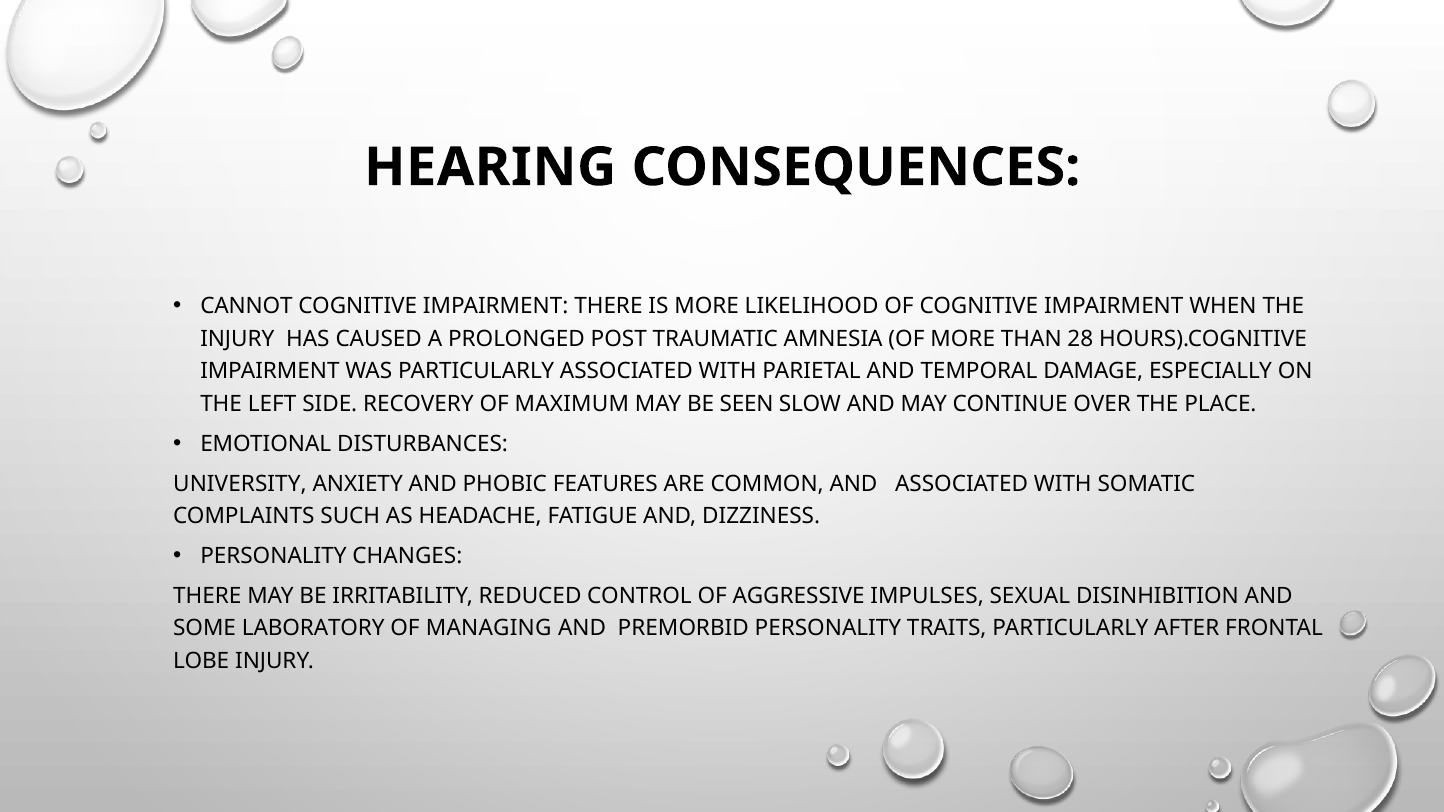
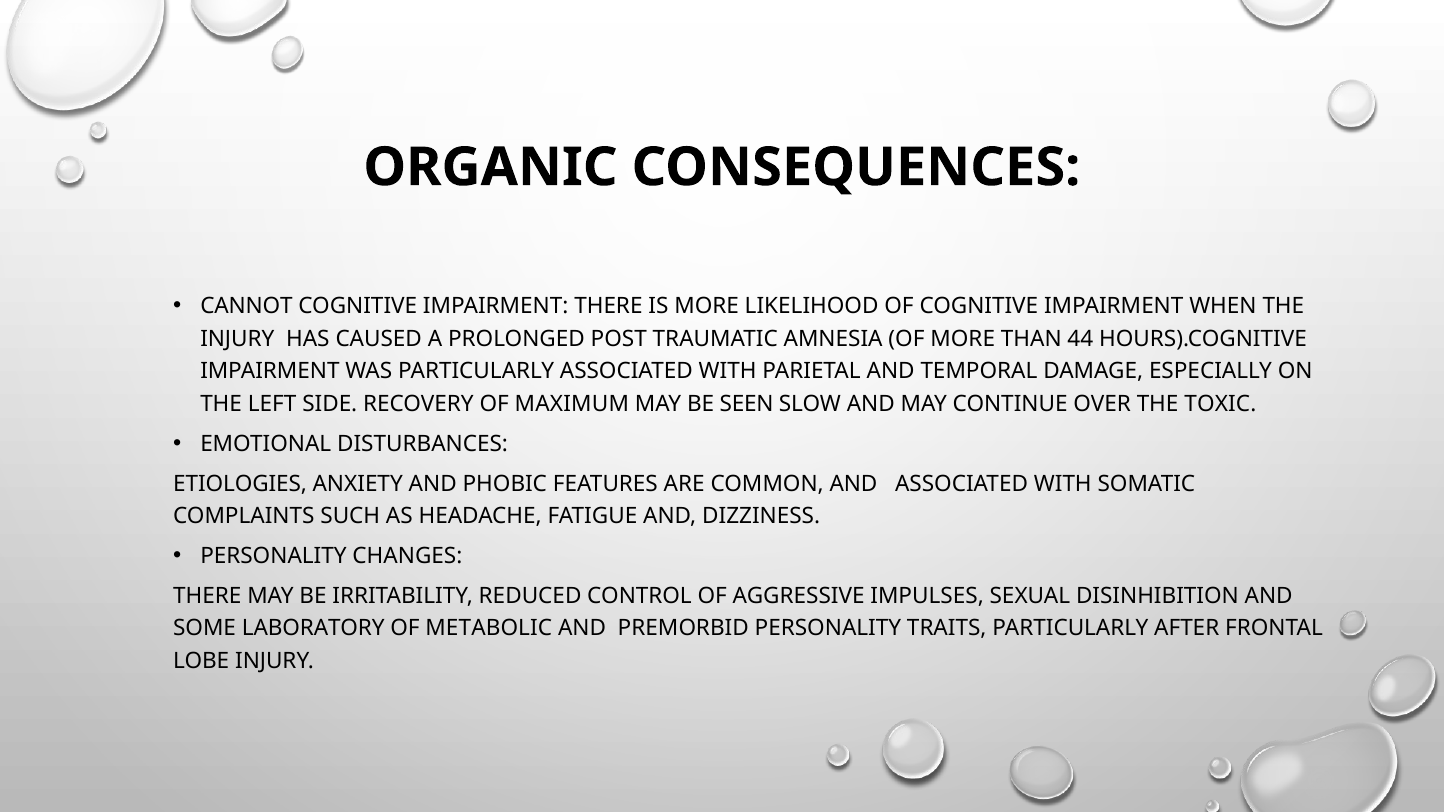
HEARING: HEARING -> ORGANIC (490, 167)
28: 28 -> 44 (1080, 339)
PLACE: PLACE -> TOXIC (1220, 404)
UNIVERSITY: UNIVERSITY -> ETIOLOGIES (240, 484)
MANAGING: MANAGING -> METABOLIC (489, 629)
